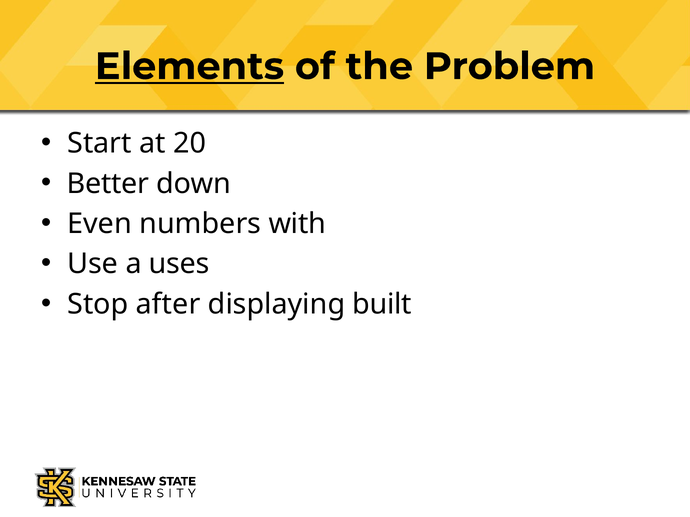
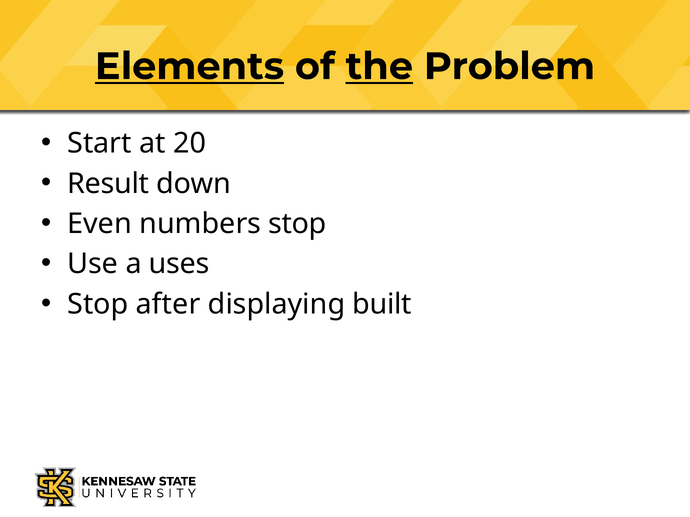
the underline: none -> present (379, 67)
Better: Better -> Result (108, 184)
numbers with: with -> stop (297, 224)
